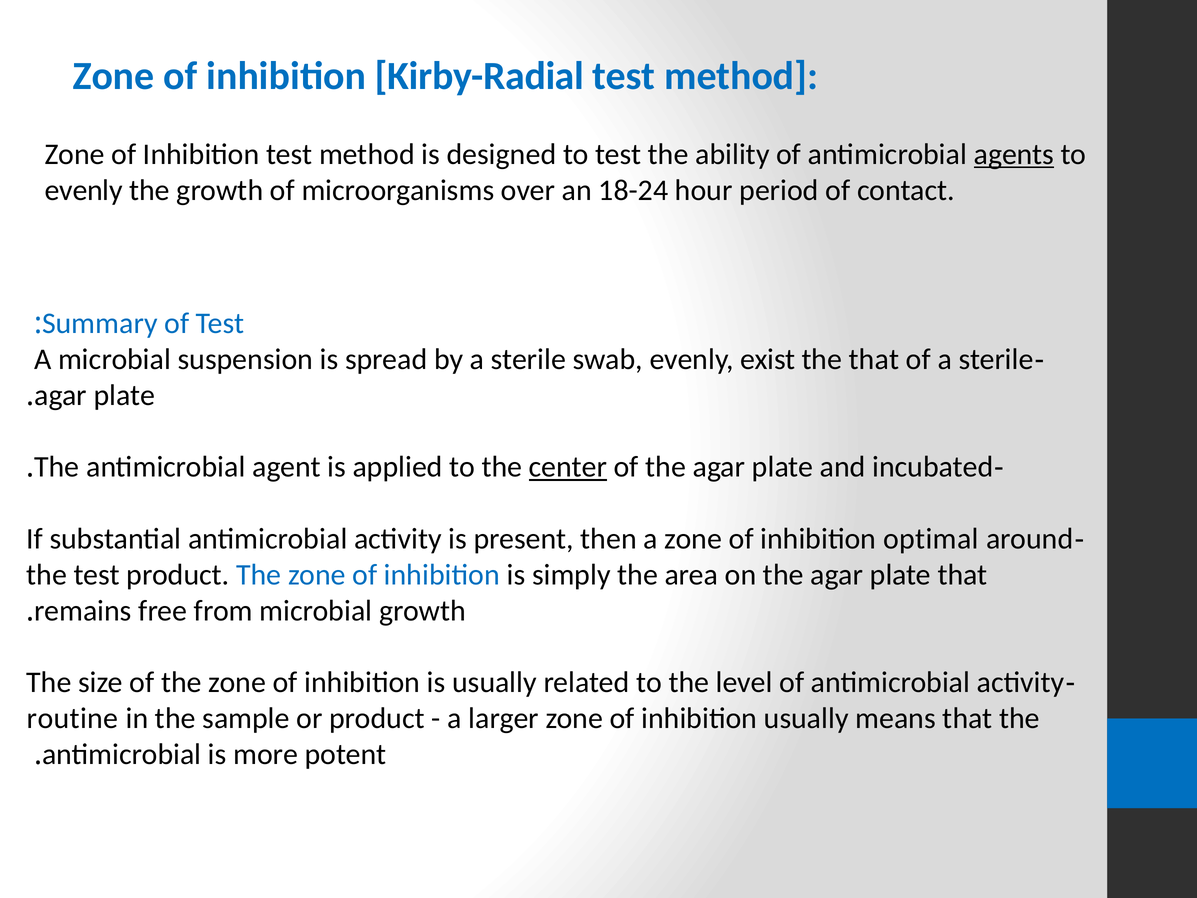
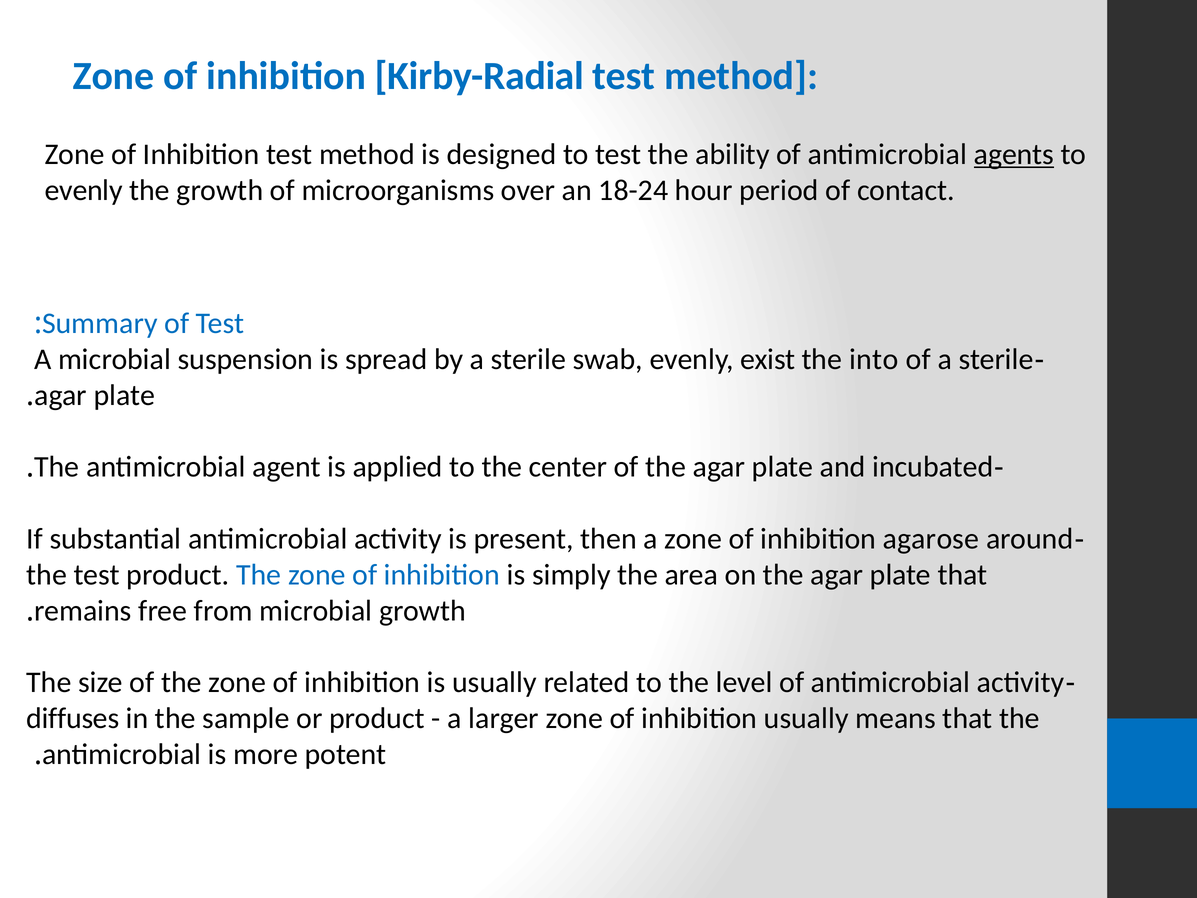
the that: that -> into (874, 359)
center underline: present -> none (568, 467)
optimal: optimal -> agarose (931, 539)
routine: routine -> diffuses (73, 718)
